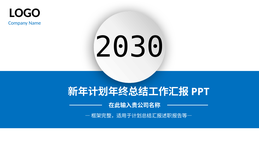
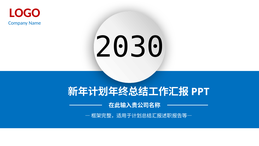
LOGO colour: black -> red (25, 13)
